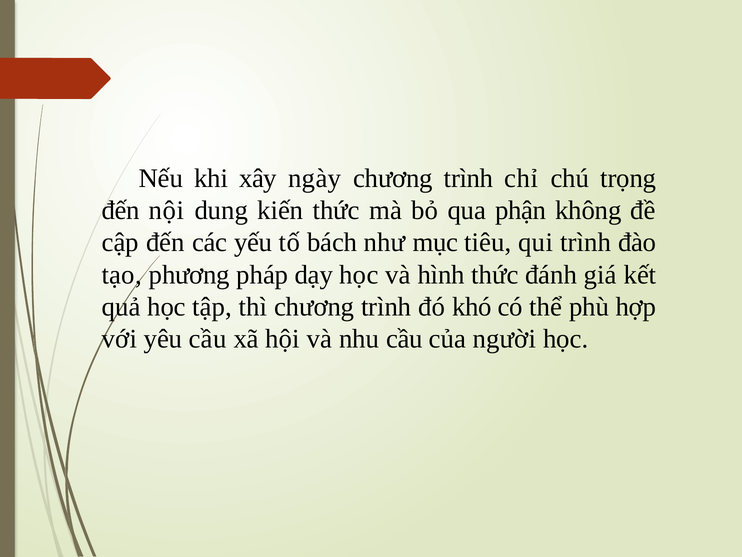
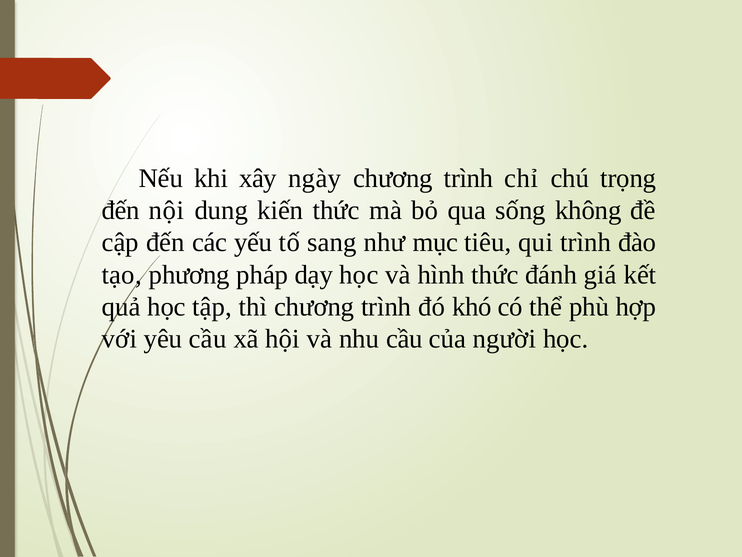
phận: phận -> sống (521, 210)
bách: bách -> sang (332, 242)
